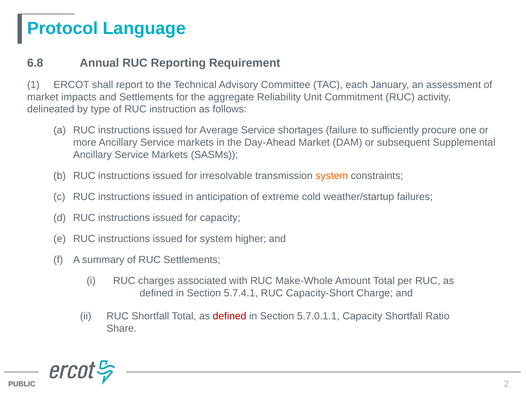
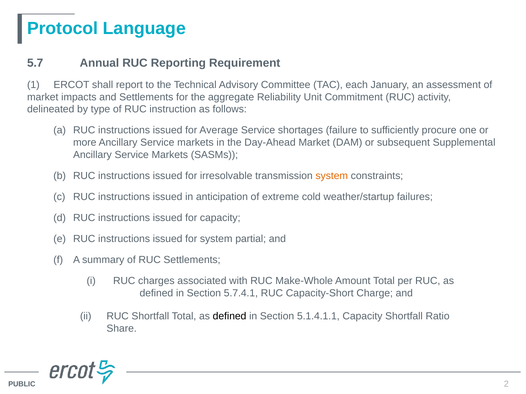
6.8: 6.8 -> 5.7 (35, 63)
higher: higher -> partial (251, 239)
defined colour: red -> black (230, 317)
5.7.0.1.1: 5.7.0.1.1 -> 5.1.4.1.1 (318, 317)
